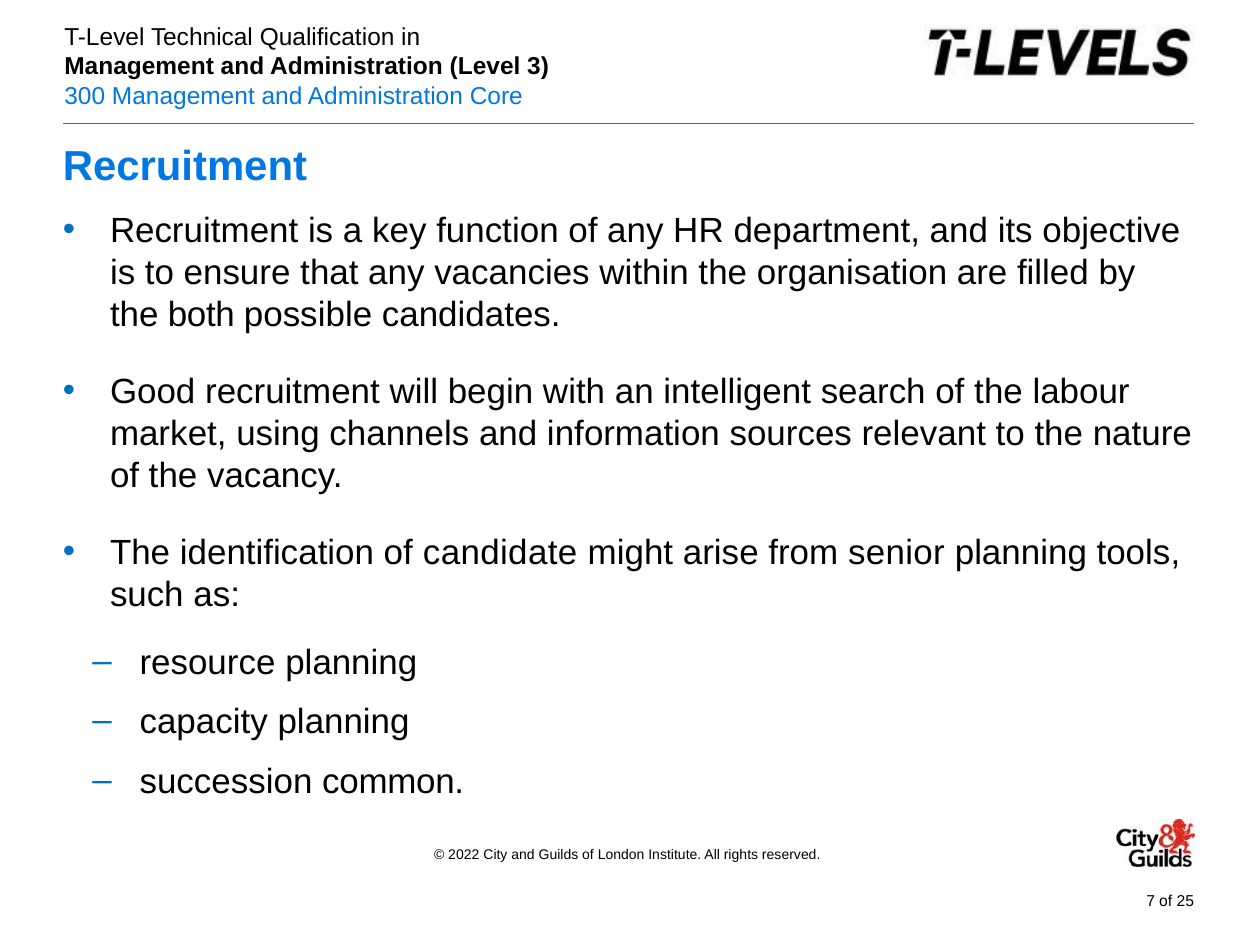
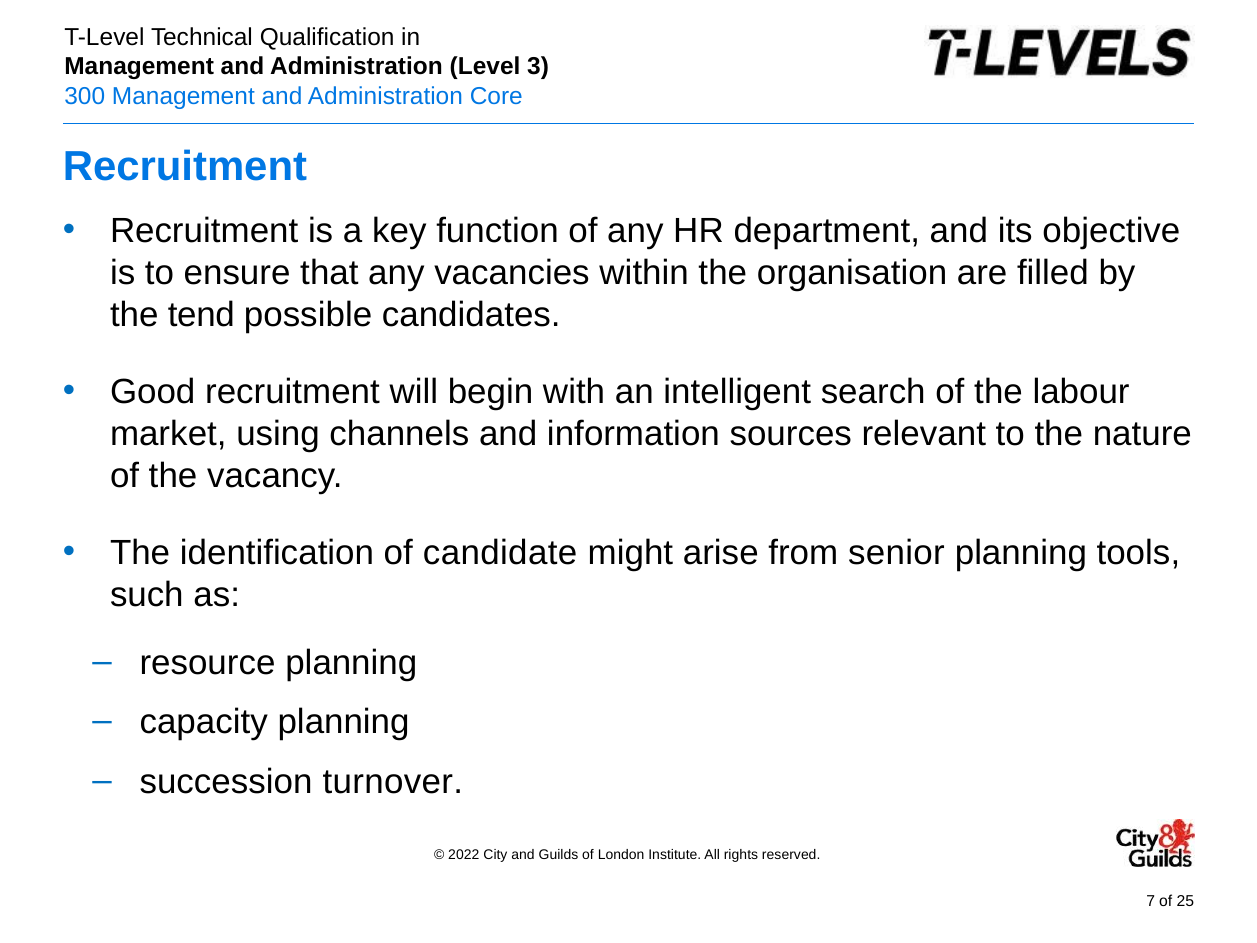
both: both -> tend (201, 315)
common: common -> turnover (393, 781)
